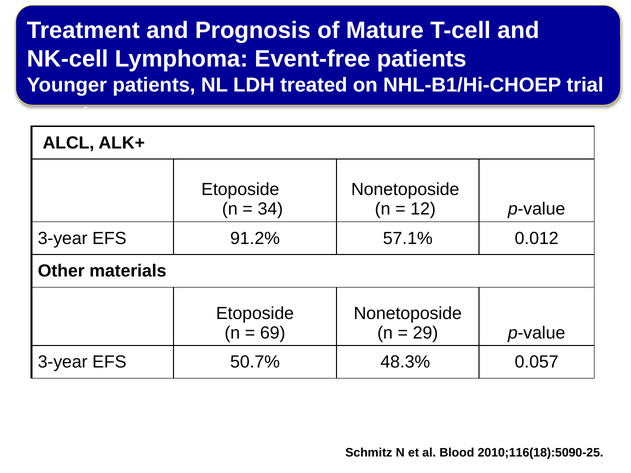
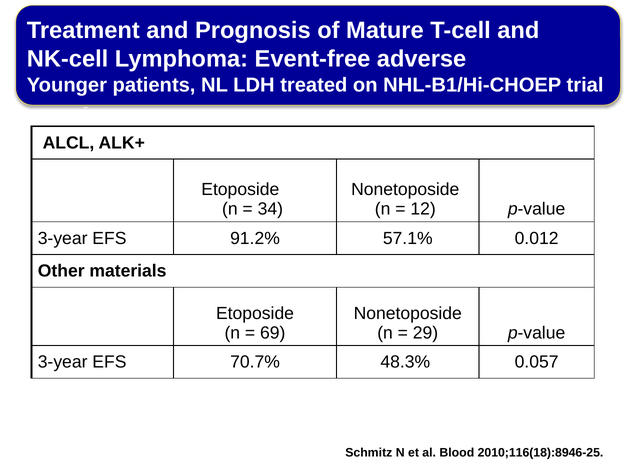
Event-free patients: patients -> adverse (422, 59)
50.7%: 50.7% -> 70.7% (255, 362)
2010;116(18):5090-25: 2010;116(18):5090-25 -> 2010;116(18):8946-25 (540, 453)
